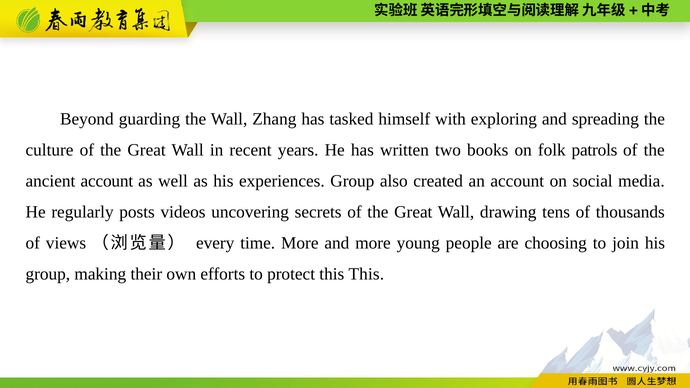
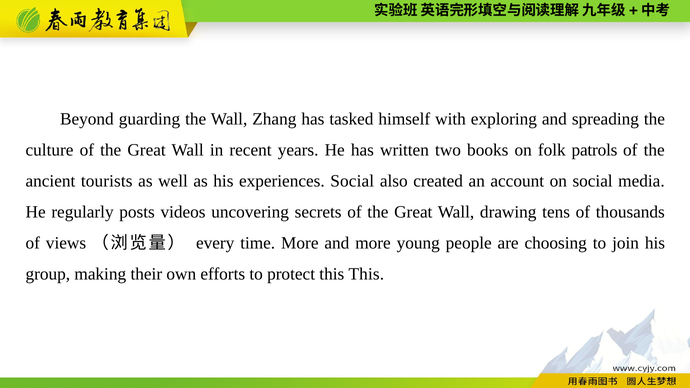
ancient account: account -> tourists (107, 181)
experiences Group: Group -> Social (352, 181)
